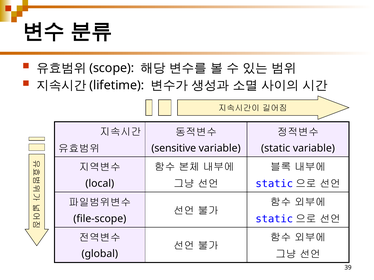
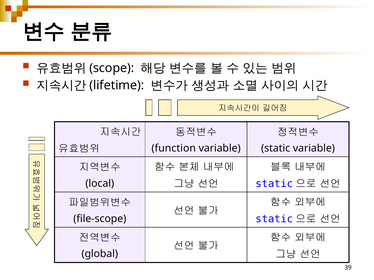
sensitive: sensitive -> function (174, 149)
